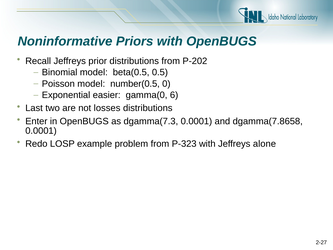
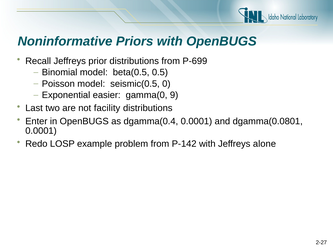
P-202: P-202 -> P-699 (195, 61)
number(0.5: number(0.5 -> seismic(0.5 (135, 84)
6: 6 -> 9 (174, 95)
losses: losses -> facility (107, 108)
dgamma(7.3: dgamma(7.3 -> dgamma(0.4 (151, 121)
dgamma(7.8658: dgamma(7.8658 -> dgamma(0.0801 (268, 121)
P-323: P-323 -> P-142 (184, 144)
